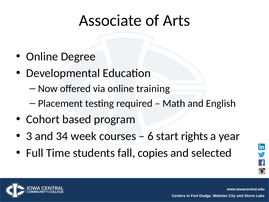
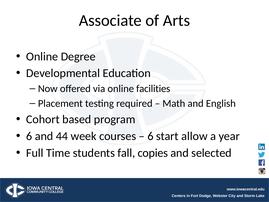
training: training -> facilities (153, 89)
3: 3 -> 6 (29, 136)
34: 34 -> 44 (62, 136)
rights: rights -> allow (194, 136)
